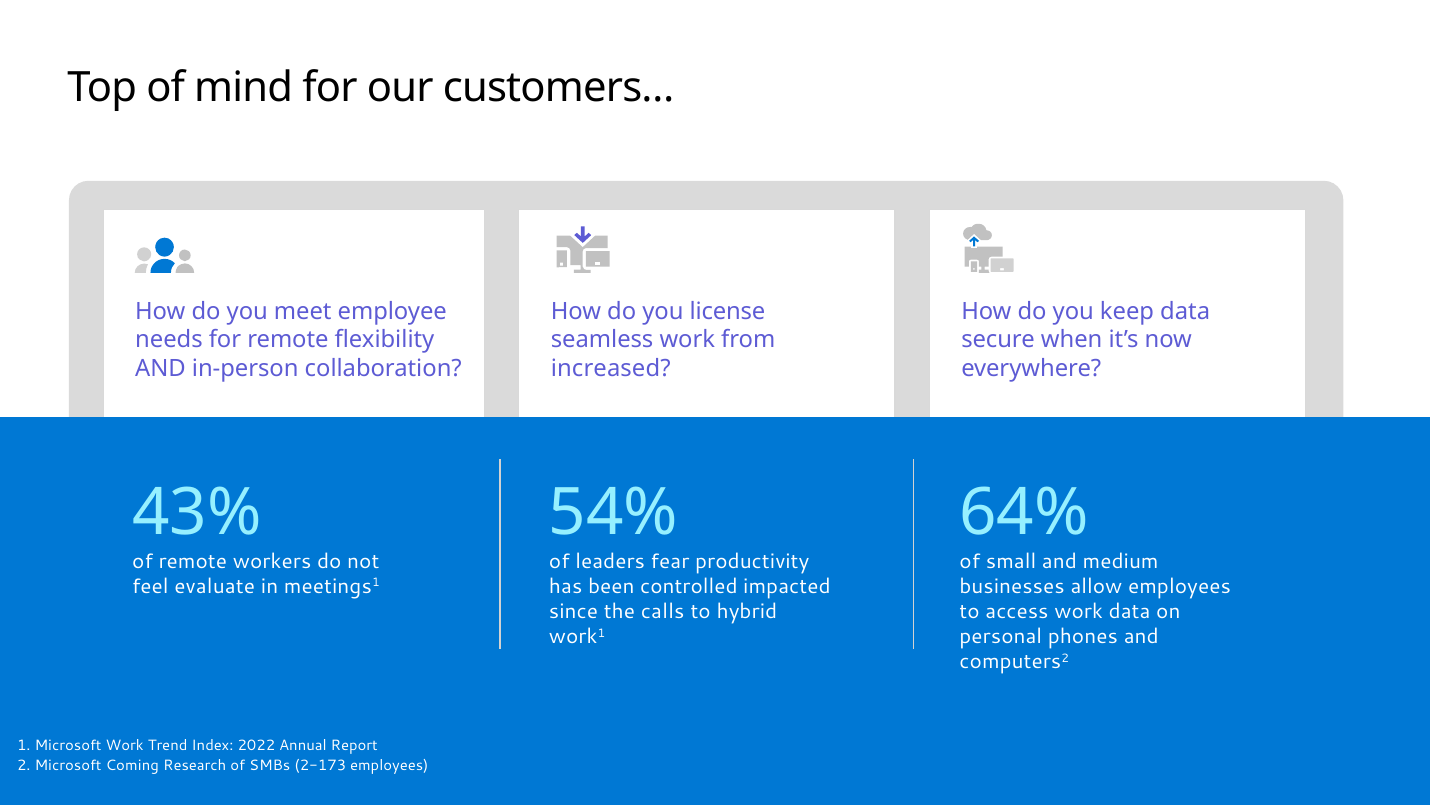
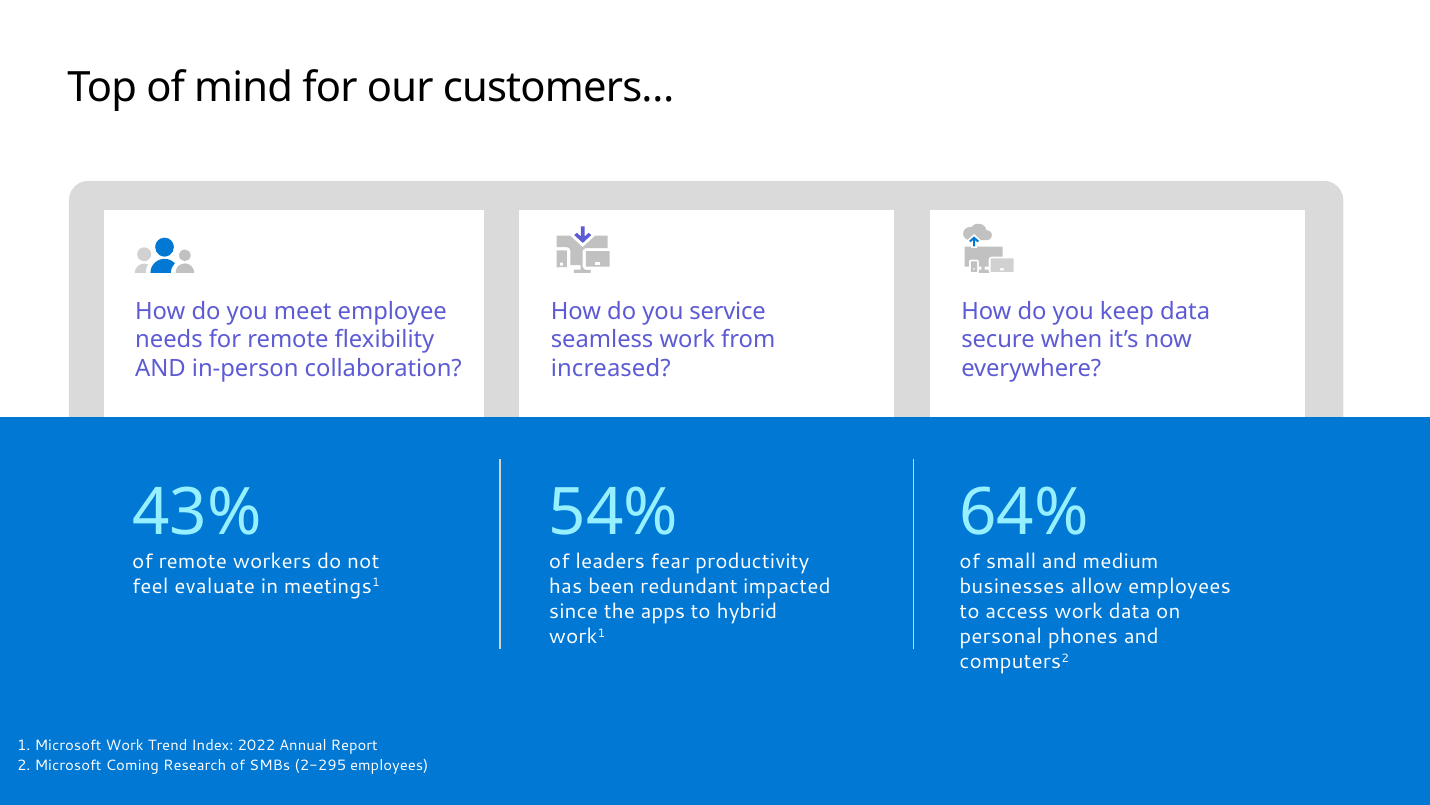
license: license -> service (728, 311)
controlled: controlled -> redundant (689, 586)
calls: calls -> apps (663, 611)
2-173: 2-173 -> 2-295 (320, 765)
